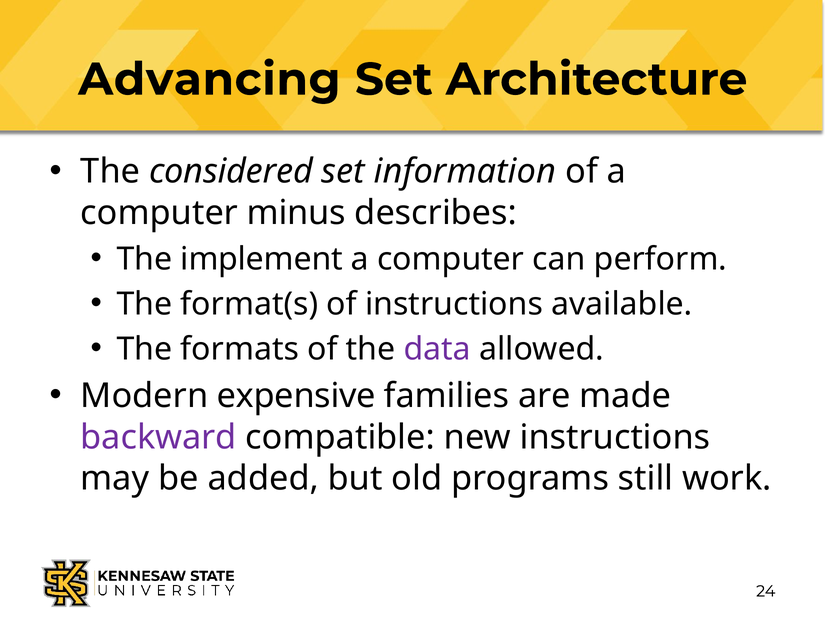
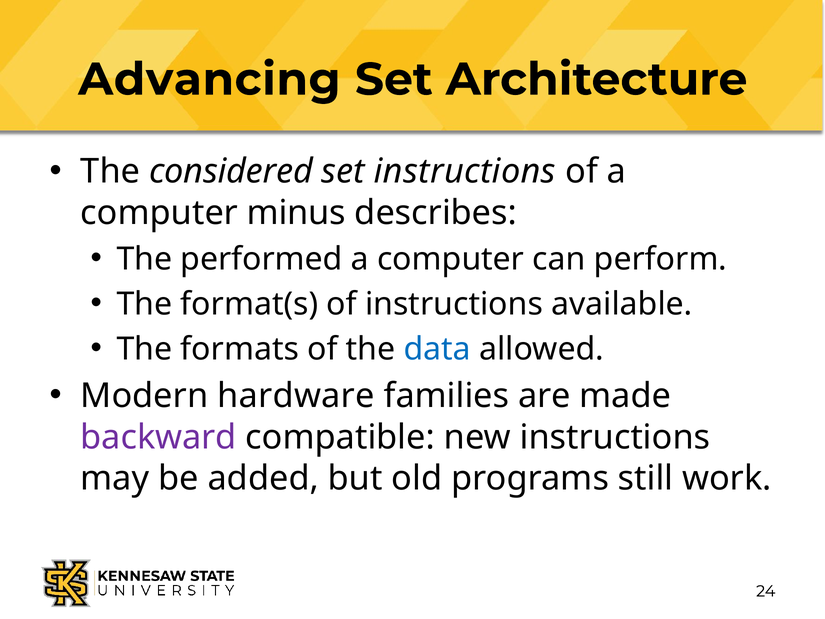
set information: information -> instructions (465, 172)
implement: implement -> performed (262, 259)
data colour: purple -> blue (437, 349)
expensive: expensive -> hardware (296, 396)
